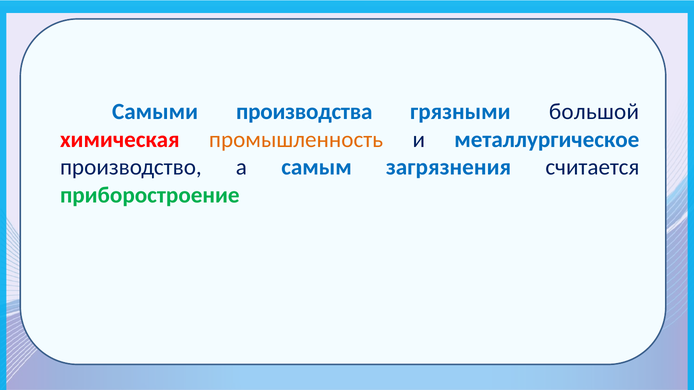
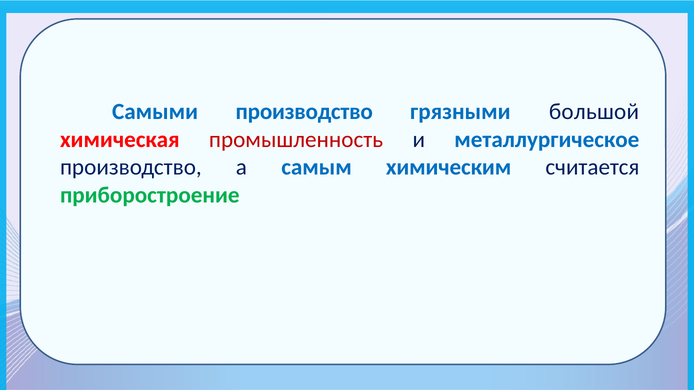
Самыми производства: производства -> производство (304, 112)
промышленность colour: orange -> red (296, 140)
загрязнения: загрязнения -> химическим (449, 167)
